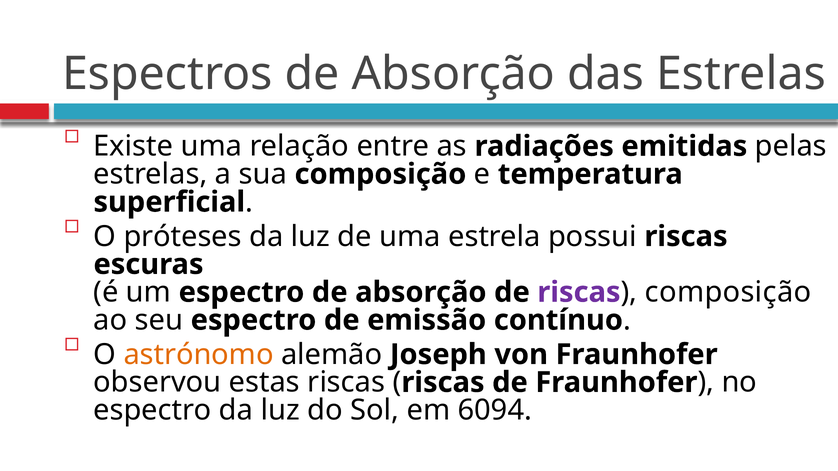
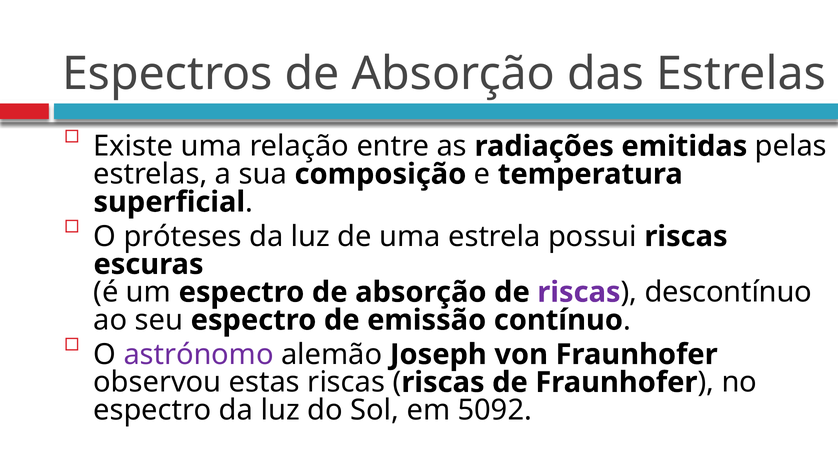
composição: composição -> descontínuo (728, 292)
astrónomo colour: orange -> purple (199, 355)
6094: 6094 -> 5092 (495, 411)
